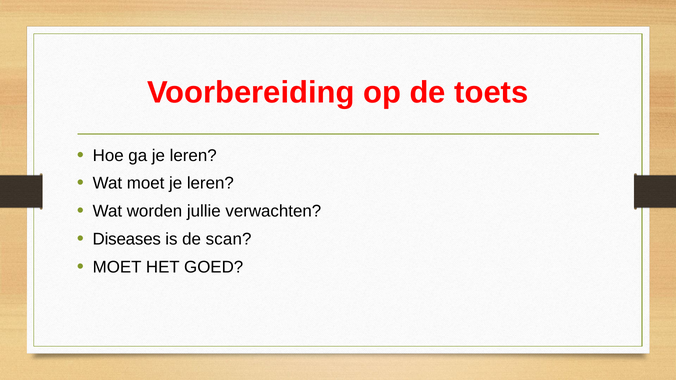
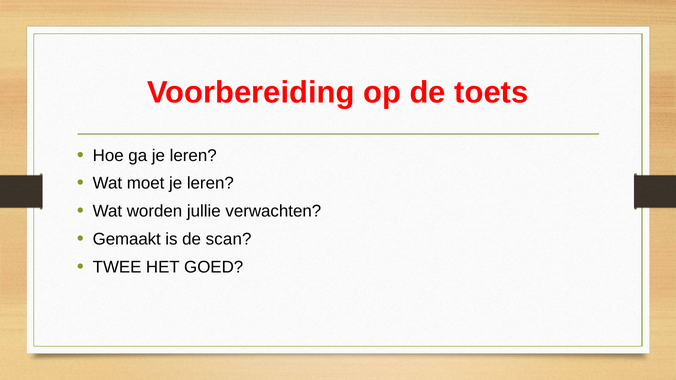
Diseases: Diseases -> Gemaakt (127, 239)
MOET: MOET -> TWEE (117, 267)
